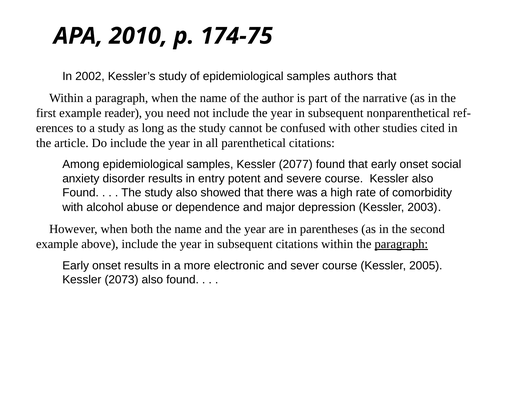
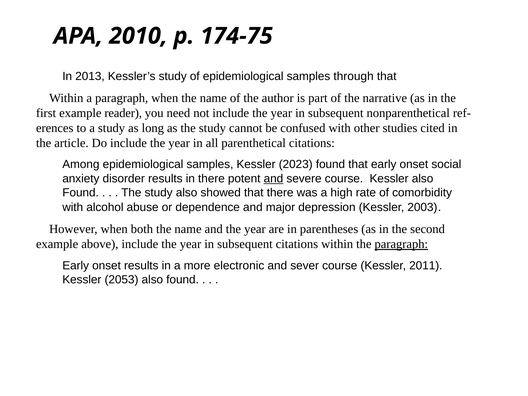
2002: 2002 -> 2013 (90, 76)
authors: authors -> through (354, 76)
2077: 2077 -> 2023 (296, 164)
in entry: entry -> there (211, 178)
and underline: none -> present (273, 178)
2005: 2005 -> 2011 (426, 266)
2073: 2073 -> 2053 (121, 280)
